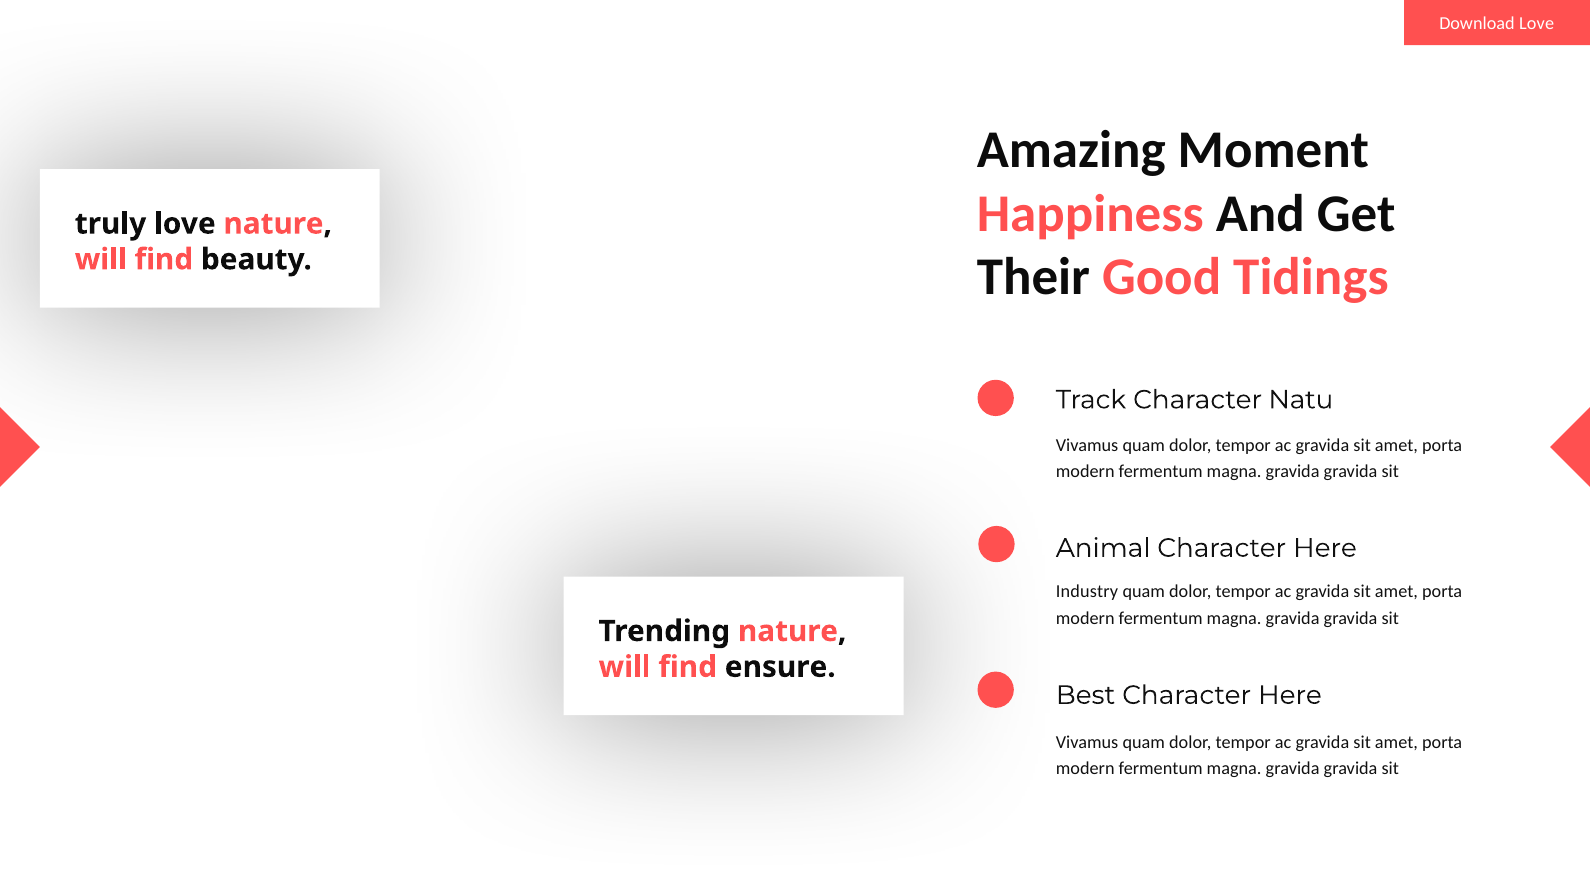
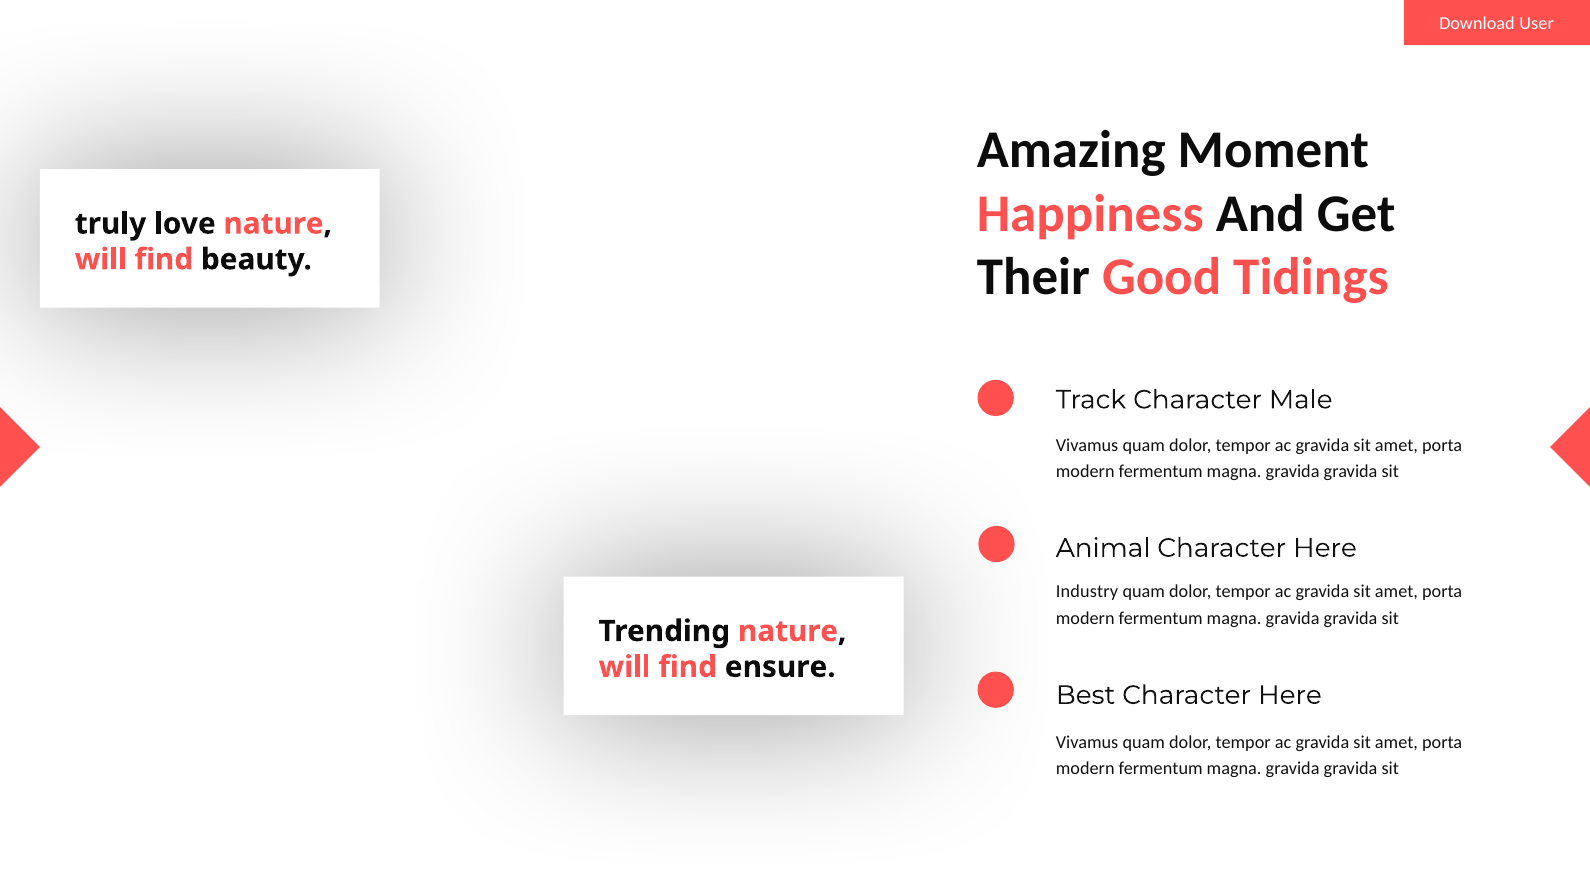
Download Love: Love -> User (1537, 24)
Natu: Natu -> Male (1301, 400)
